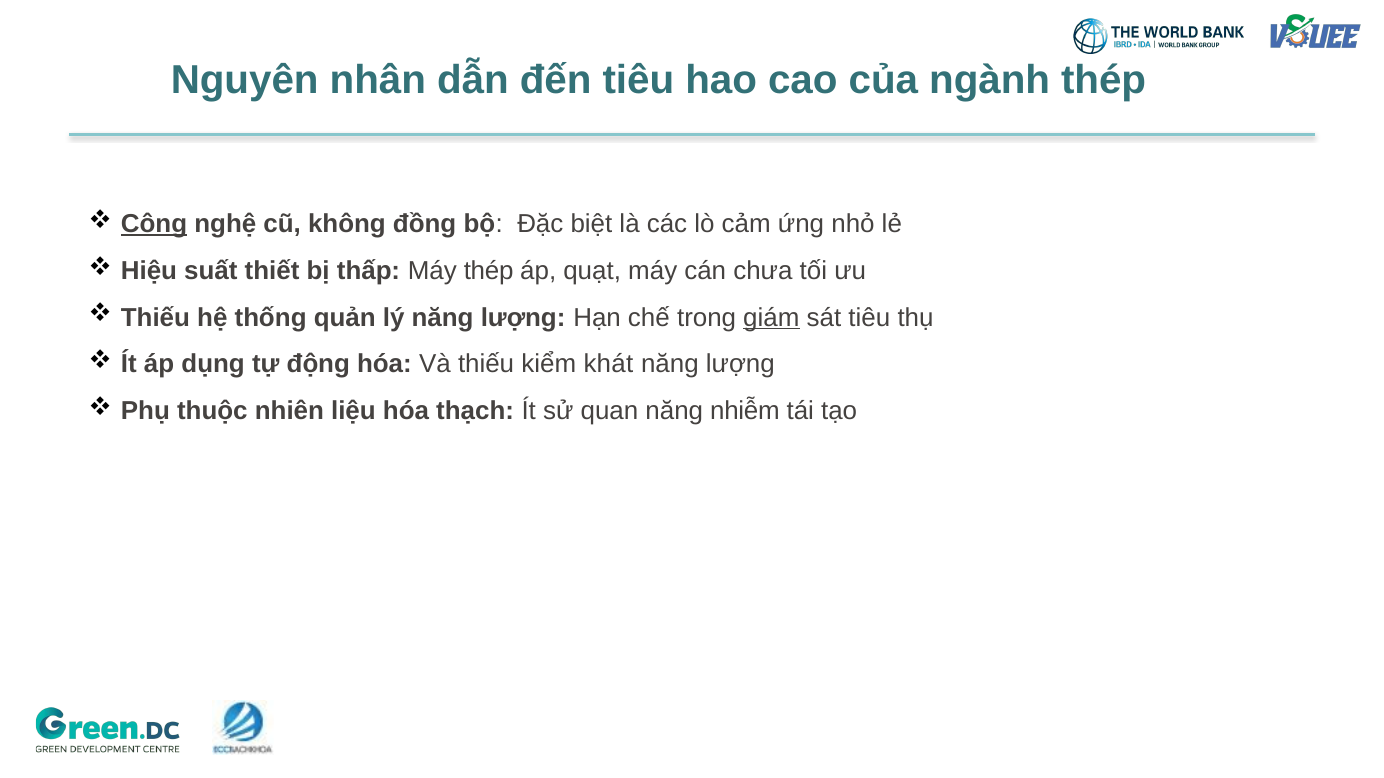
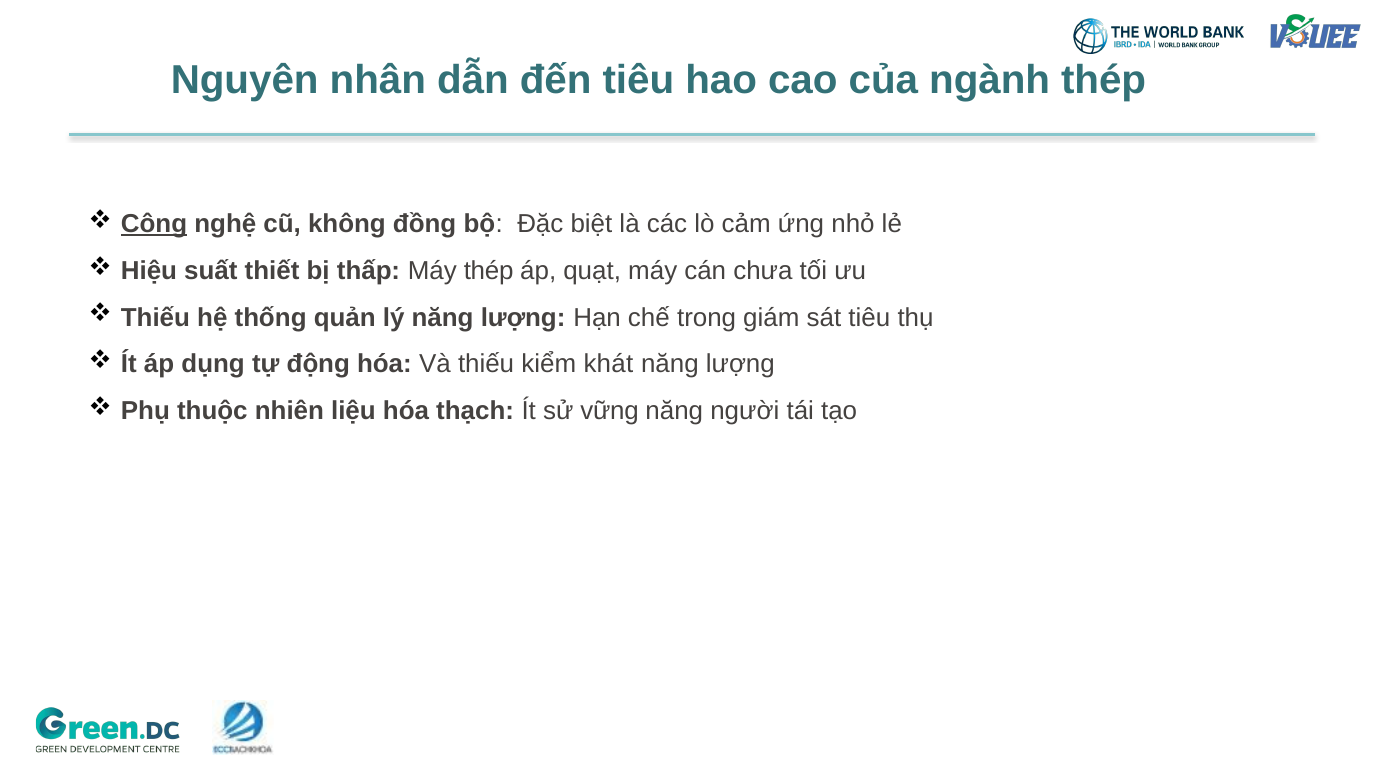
giám underline: present -> none (771, 318)
quan: quan -> vững (610, 411)
nhiễm: nhiễm -> người (745, 411)
